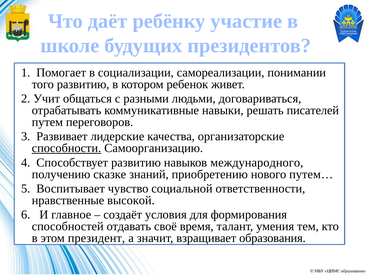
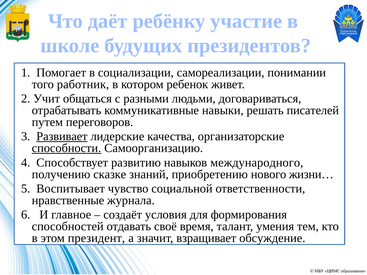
того развитию: развитию -> работник (83, 84)
Развивает underline: none -> present (62, 137)
путем…: путем… -> жизни… (311, 174)
высокой: высокой -> журнала (131, 200)
образования: образования -> обсуждение (272, 238)
